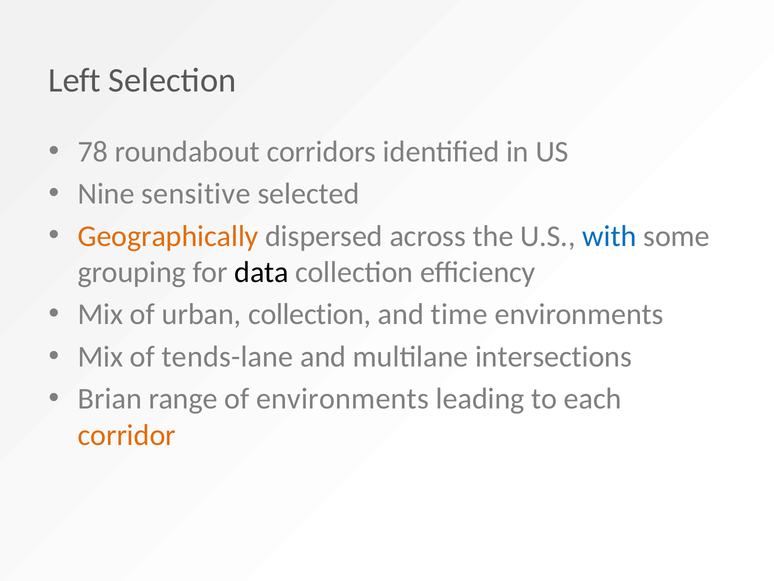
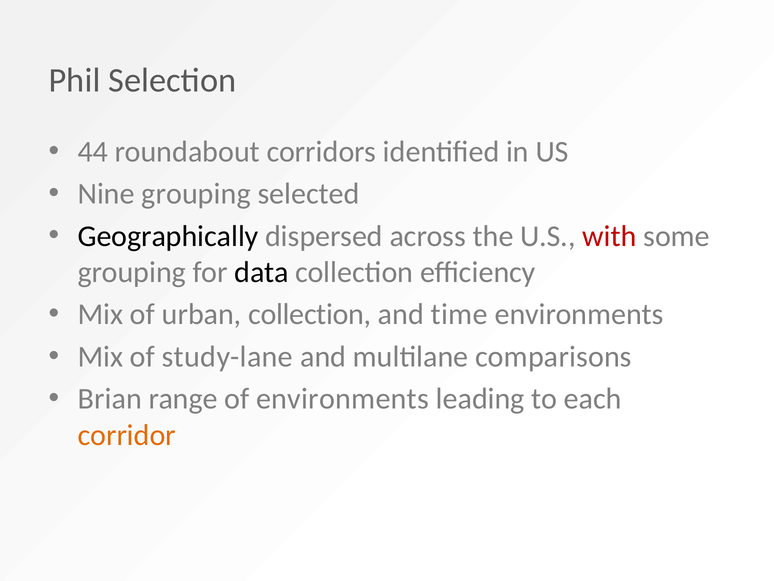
Left: Left -> Phil (75, 80)
78: 78 -> 44 (93, 152)
Nine sensitive: sensitive -> grouping (196, 194)
Geographically colour: orange -> black (168, 236)
with colour: blue -> red (609, 236)
tends-lane: tends-lane -> study-lane (227, 356)
intersections: intersections -> comparisons (553, 356)
